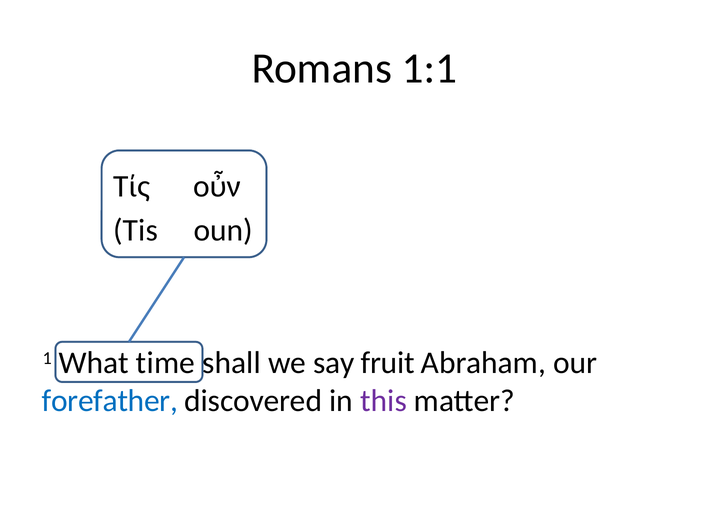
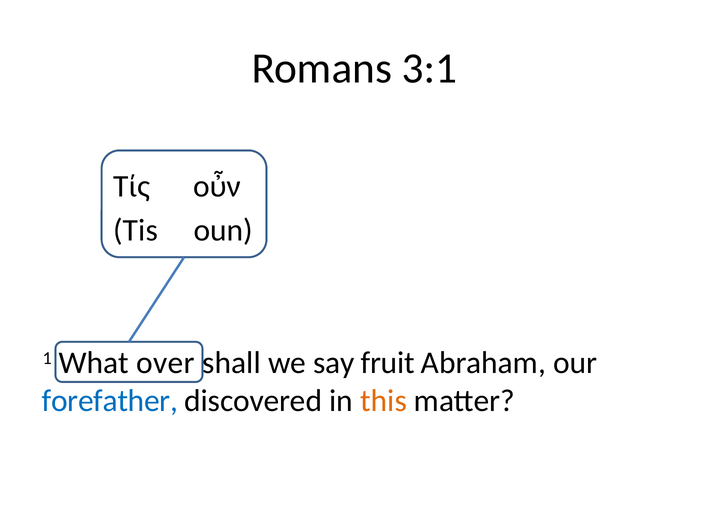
1:1: 1:1 -> 3:1 (429, 69)
time: time -> over (165, 363)
this colour: purple -> orange (383, 401)
